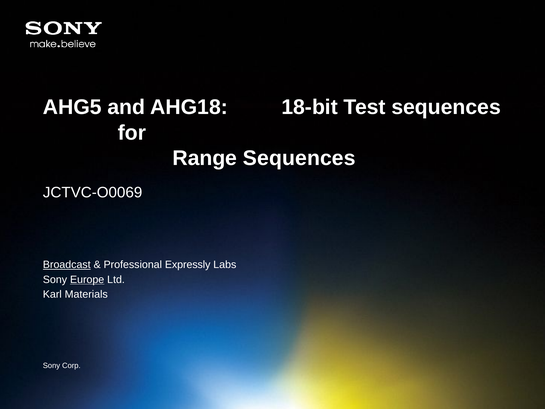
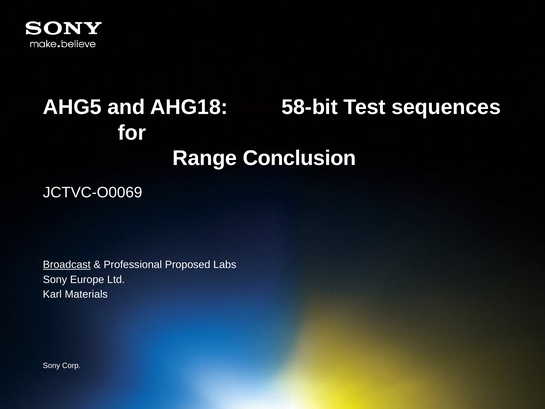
18-bit: 18-bit -> 58-bit (310, 107)
Range Sequences: Sequences -> Conclusion (299, 158)
Expressly: Expressly -> Proposed (188, 265)
Europe underline: present -> none (87, 279)
